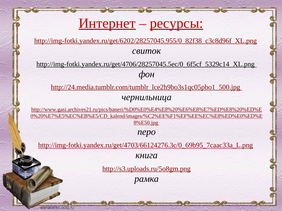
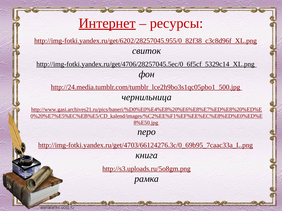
ресурсы underline: present -> none (177, 23)
